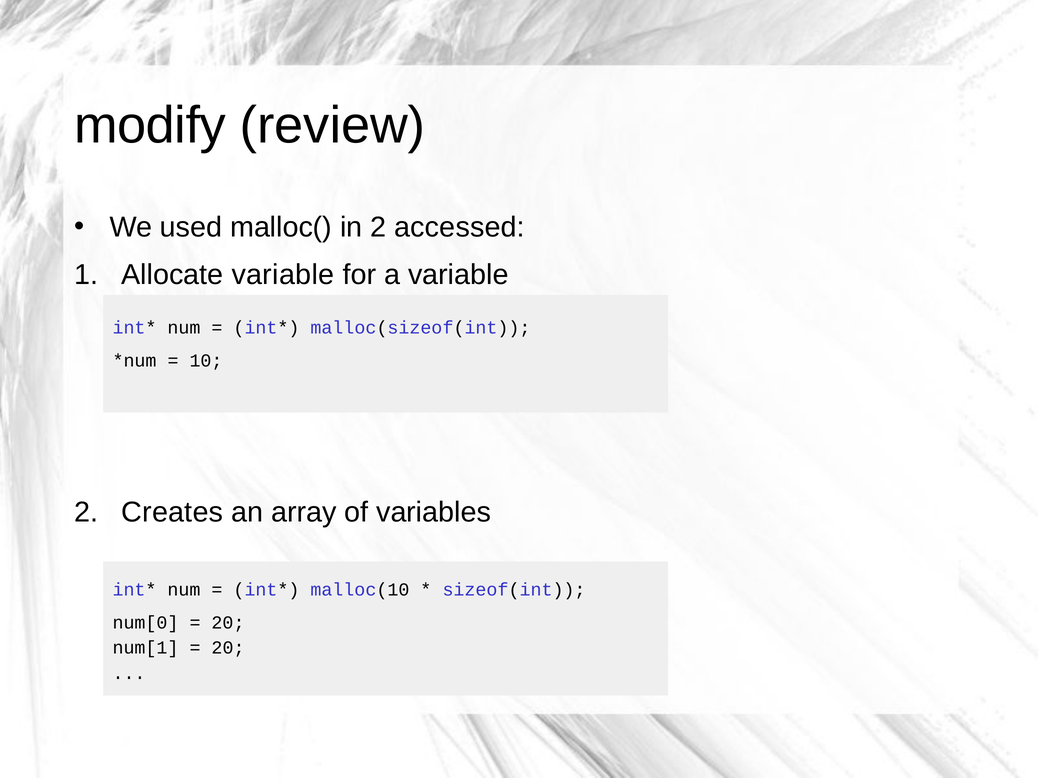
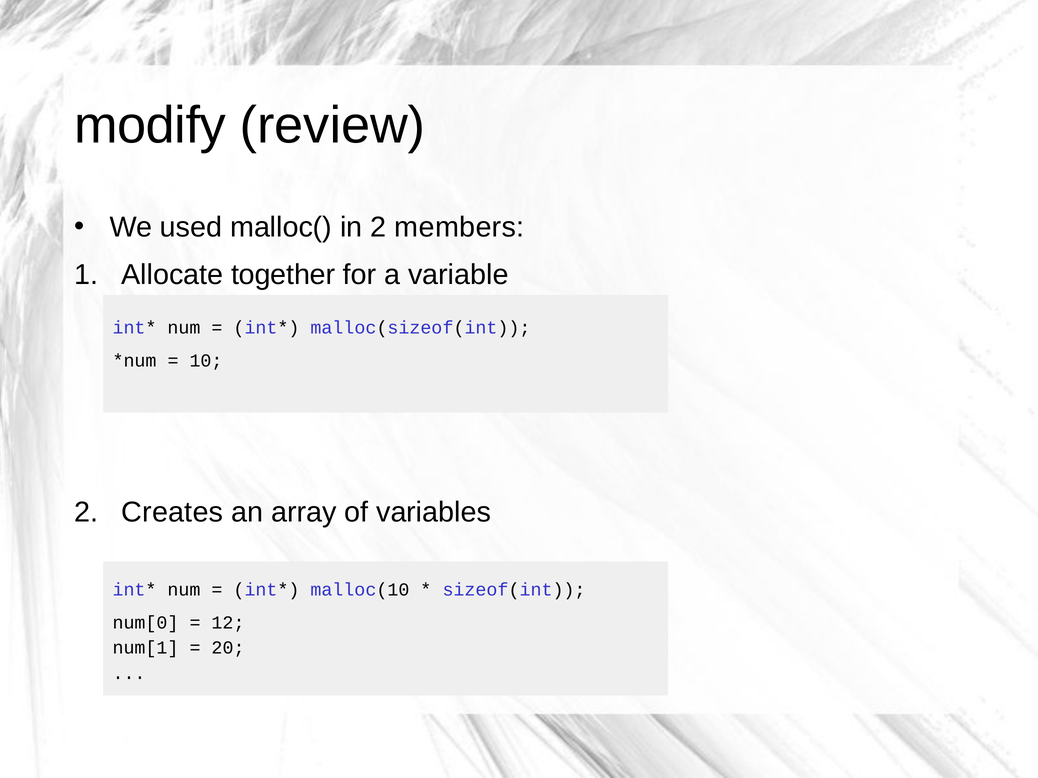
accessed: accessed -> members (459, 227)
Allocate variable: variable -> together (283, 275)
20: 20 -> 12 (228, 623)
